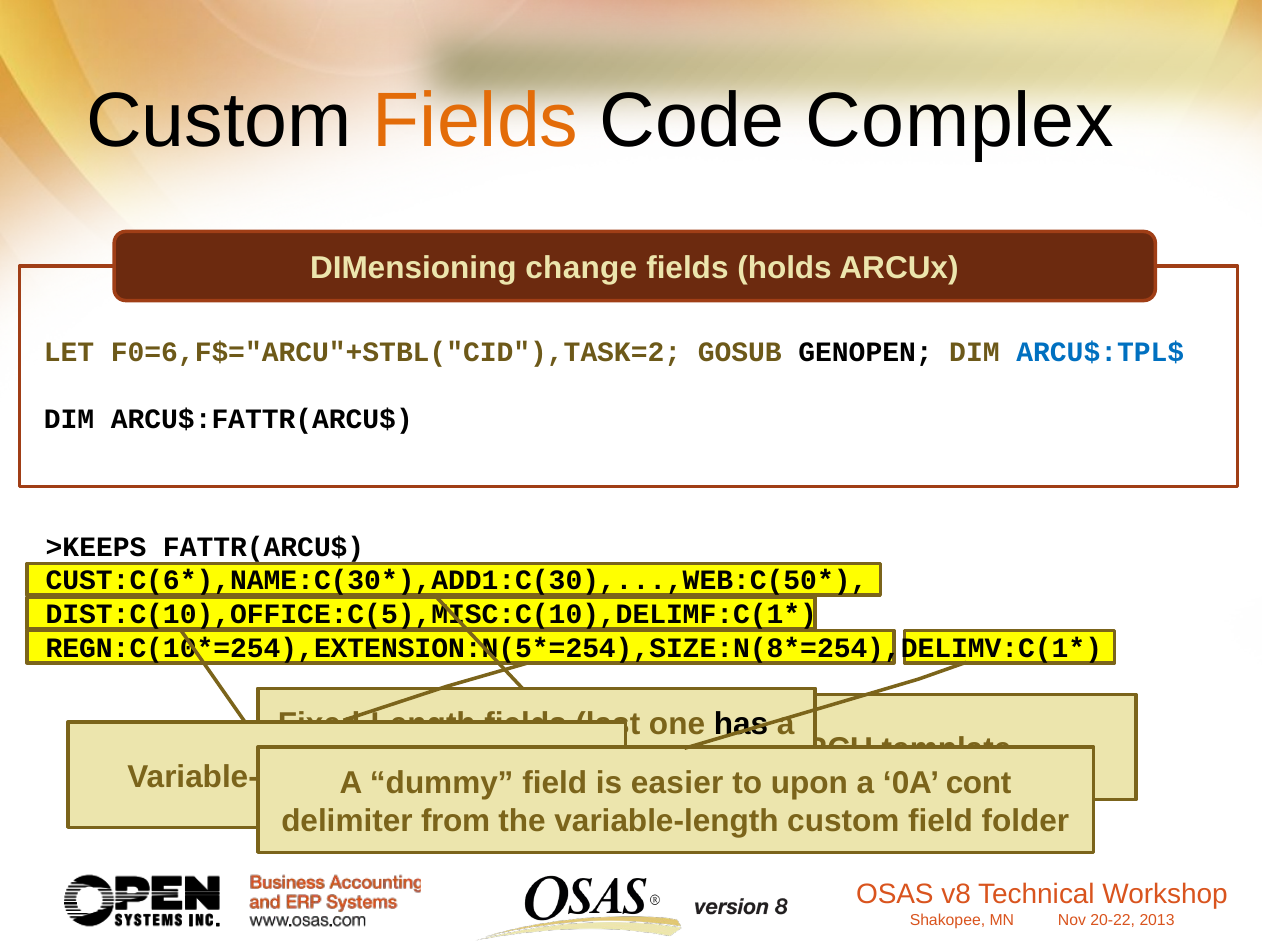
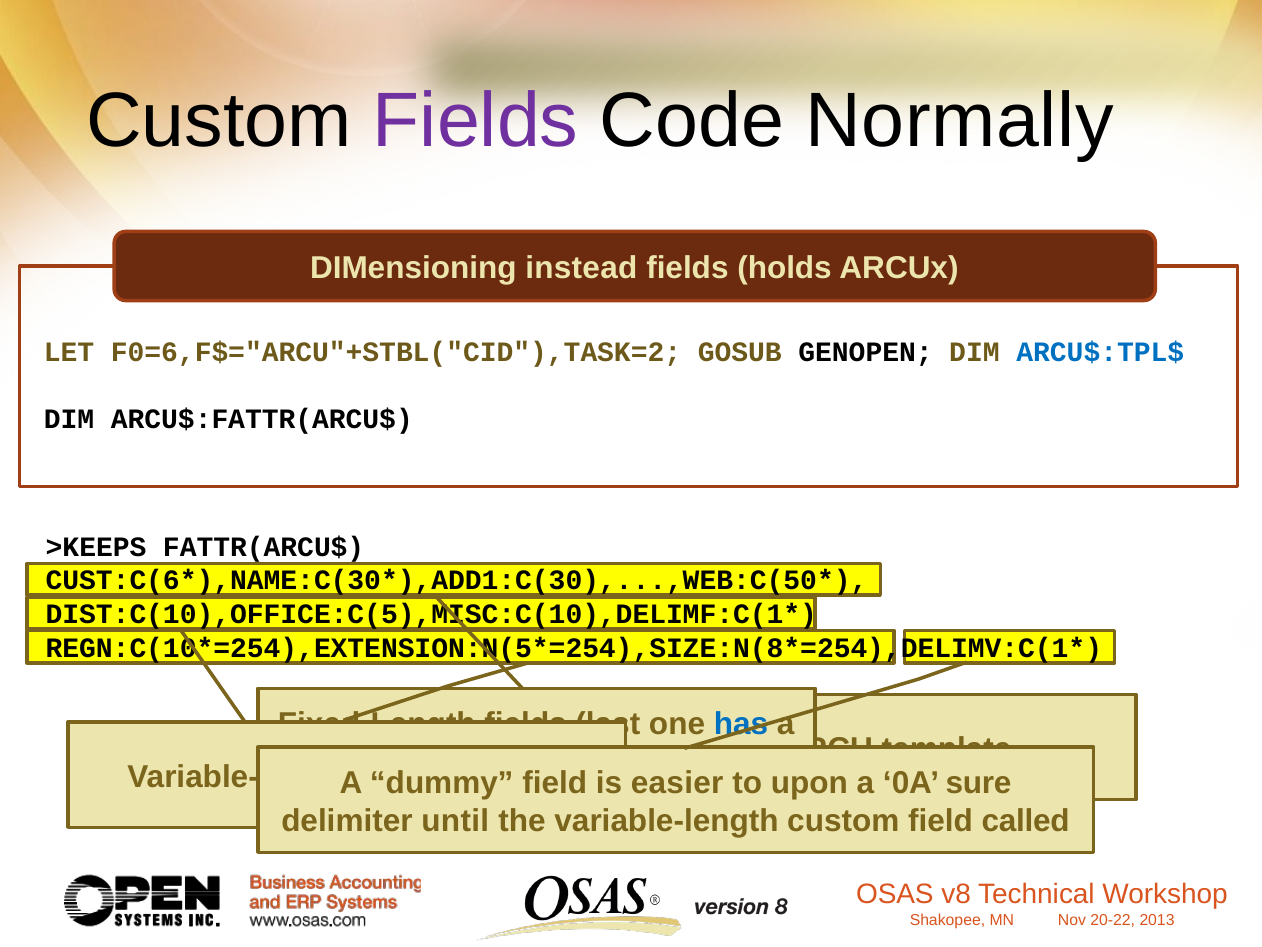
Fields colour: orange -> purple (476, 121)
Complex: Complex -> Normally (960, 121)
change: change -> instead (581, 268)
has colour: black -> blue (741, 724)
cont: cont -> sure (979, 783)
from: from -> until (455, 820)
folder: folder -> called (1026, 820)
